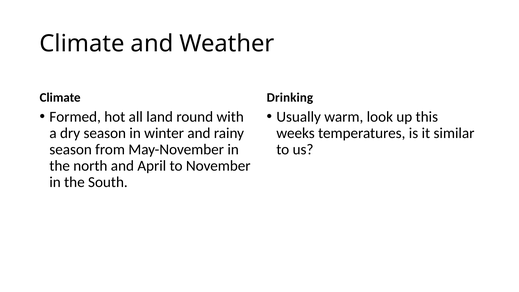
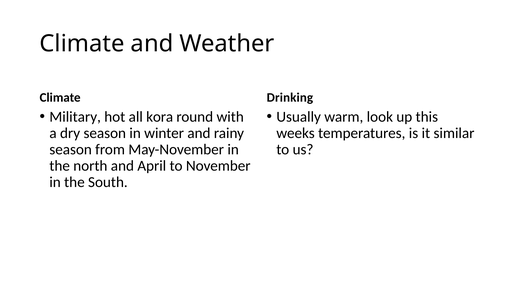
Formed: Formed -> Military (75, 117)
land: land -> kora (160, 117)
